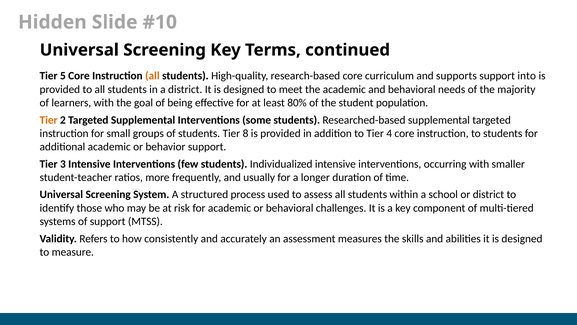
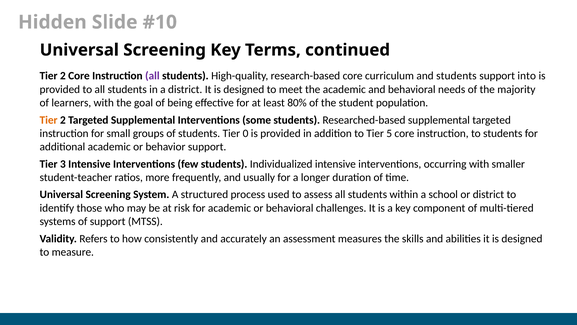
5: 5 -> 2 (63, 76)
all colour: orange -> purple (152, 76)
and supports: supports -> students (456, 76)
8: 8 -> 0 (246, 133)
4: 4 -> 5 (389, 133)
